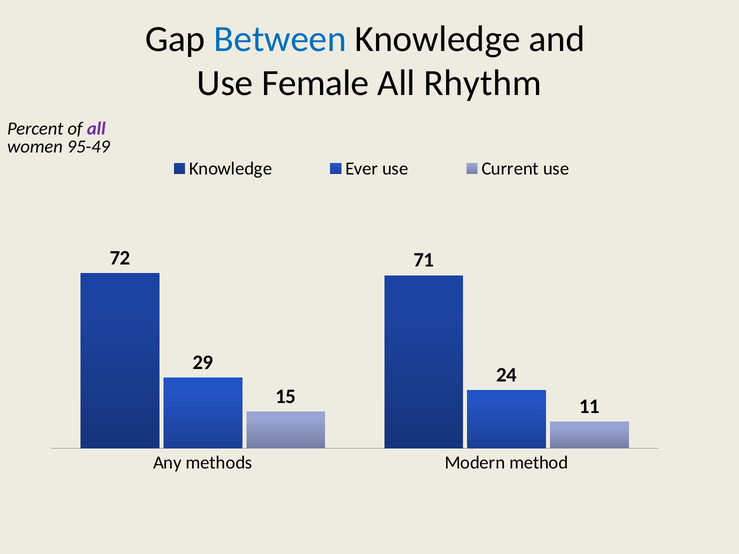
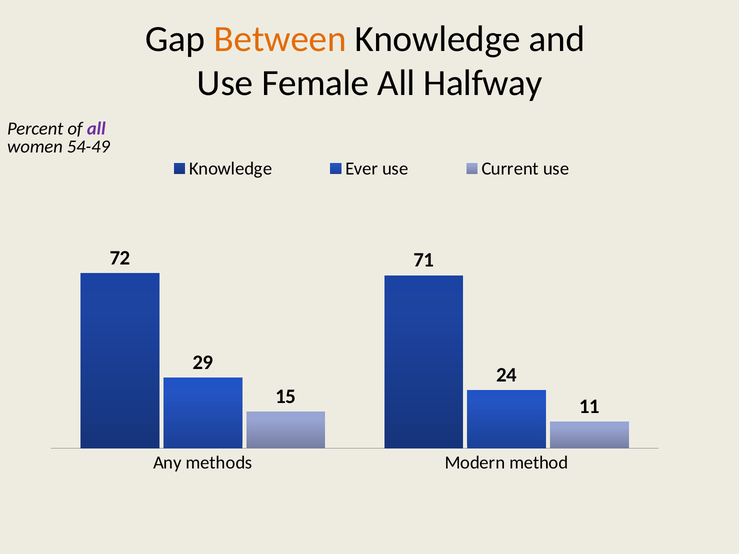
Between colour: blue -> orange (280, 39)
Rhythm: Rhythm -> Halfway (483, 83)
95-49: 95-49 -> 54-49 (88, 146)
